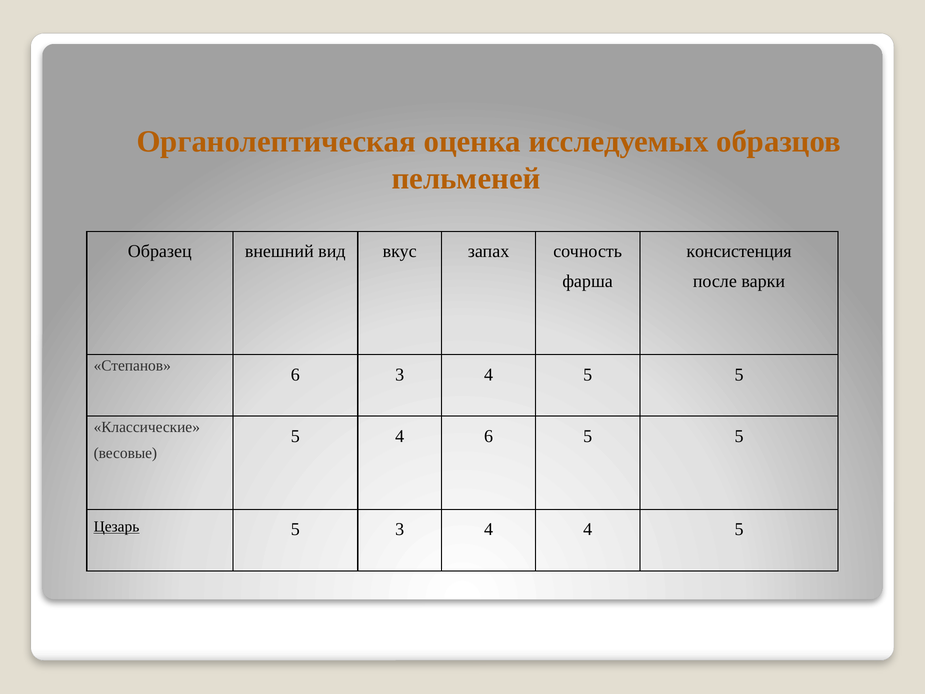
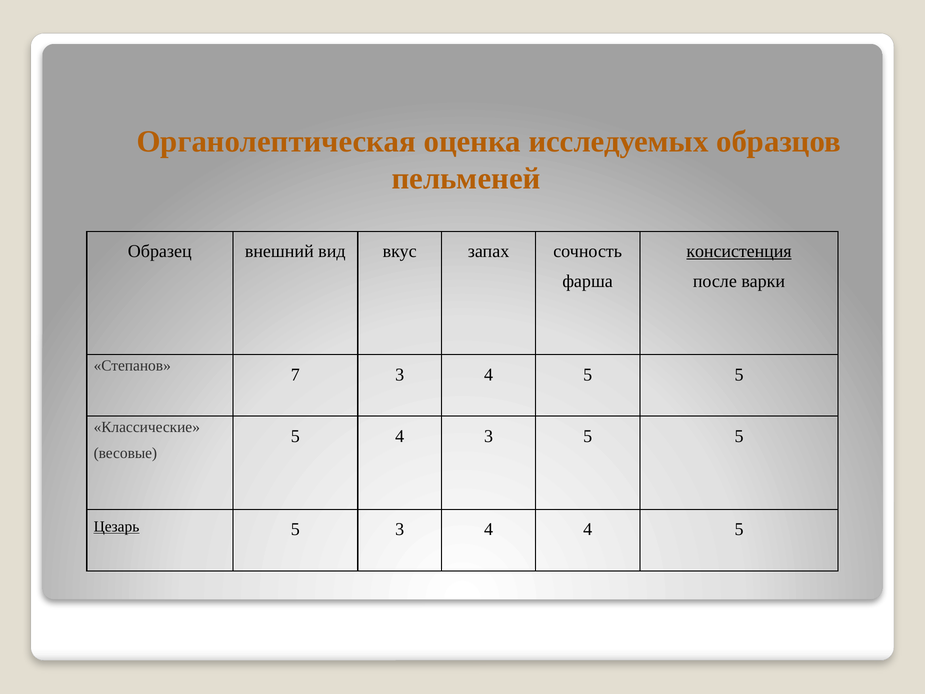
консистенция underline: none -> present (739, 251)
Степанов 6: 6 -> 7 (295, 374)
4 6: 6 -> 3 (489, 436)
